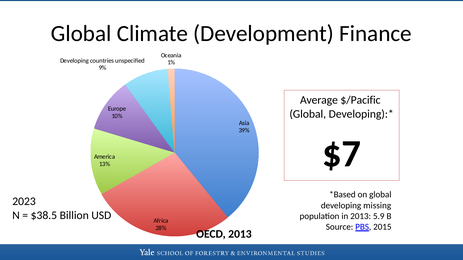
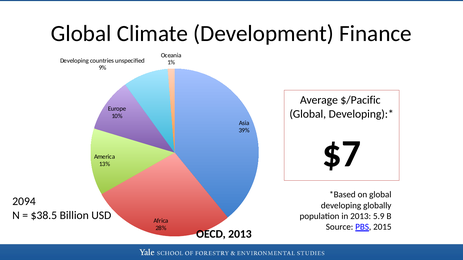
2023: 2023 -> 2094 (24, 202)
missing: missing -> globally (377, 206)
